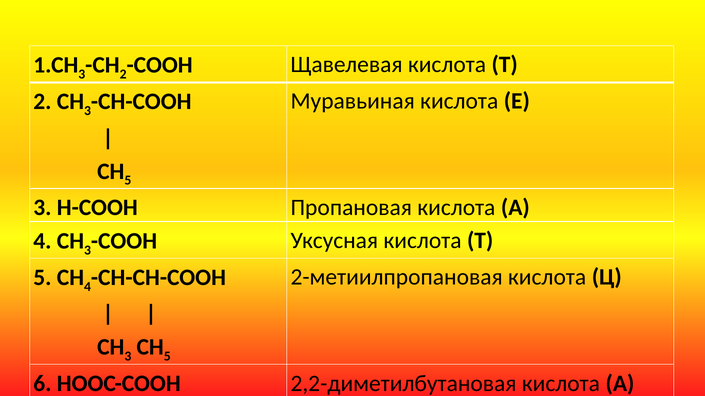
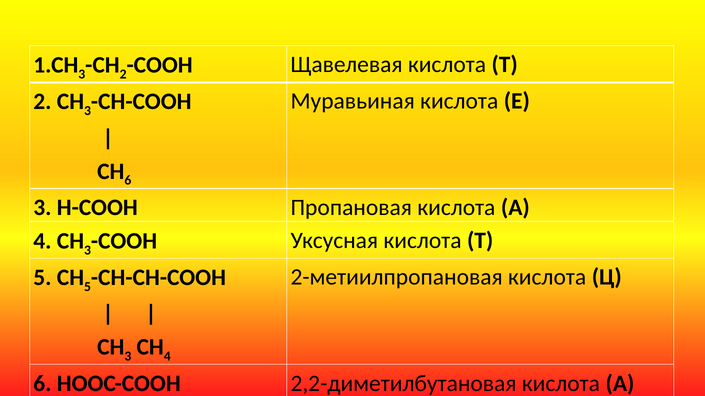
5: 5 -> 6 (128, 181)
4: 4 -> 5 (88, 287)
5: 5 -> 4 (167, 357)
